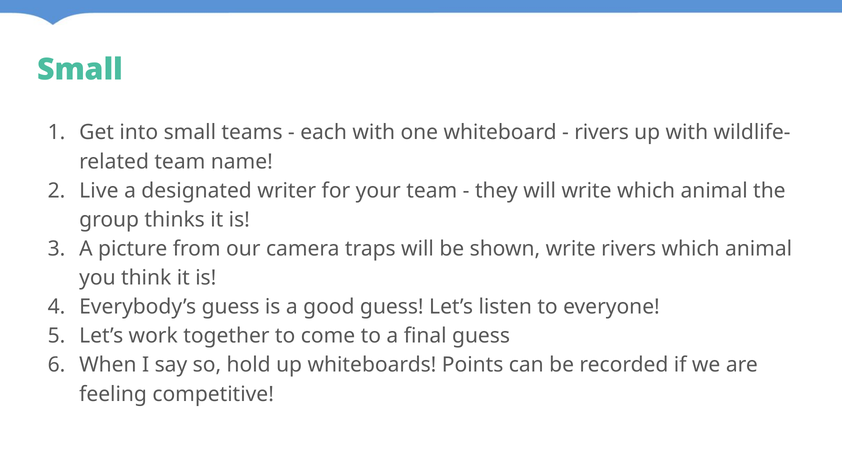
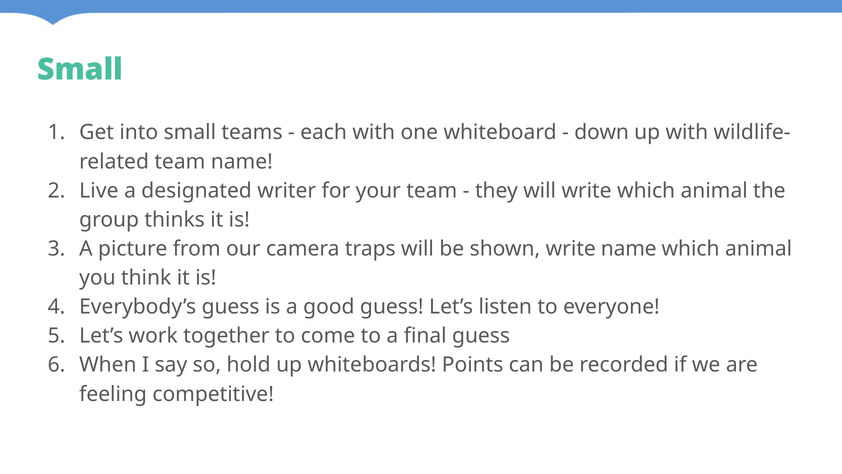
rivers: rivers -> down (602, 132)
write rivers: rivers -> name (629, 249)
